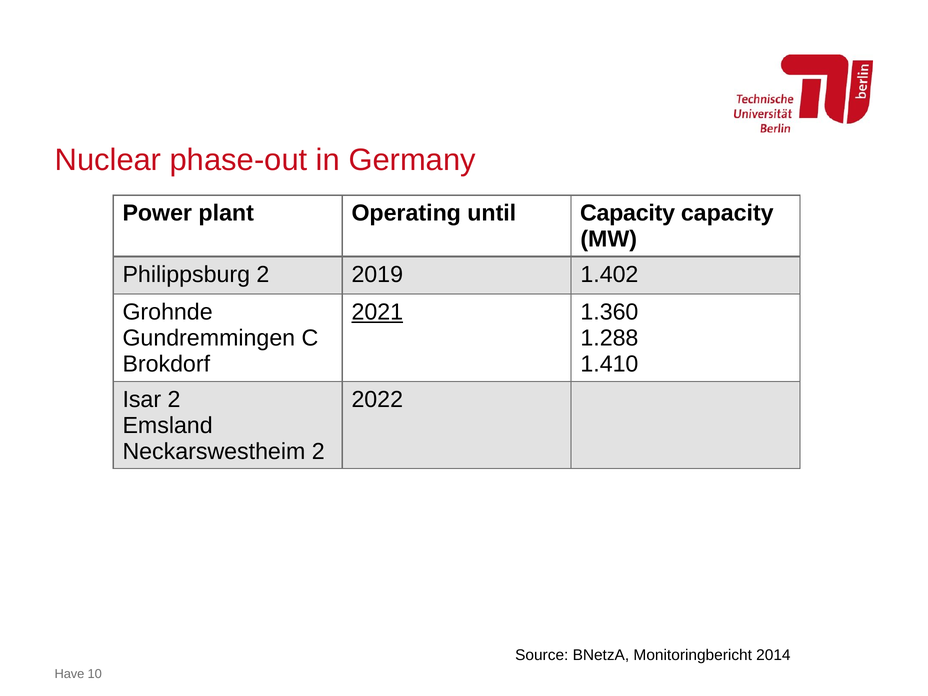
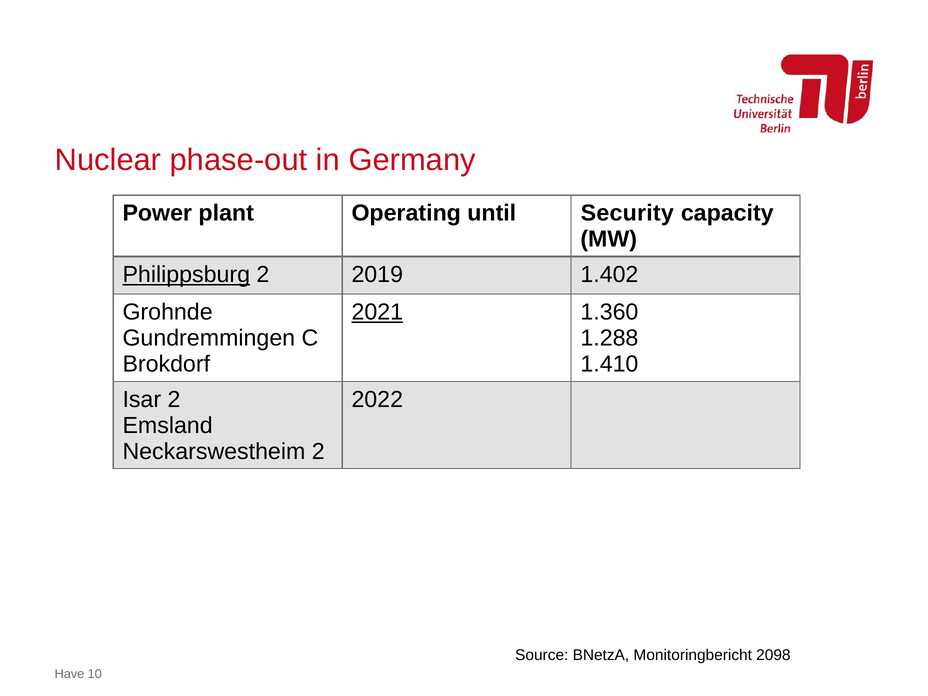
until Capacity: Capacity -> Security (627, 213)
Philippsburg underline: none -> present (186, 275)
2014: 2014 -> 2098 (773, 655)
